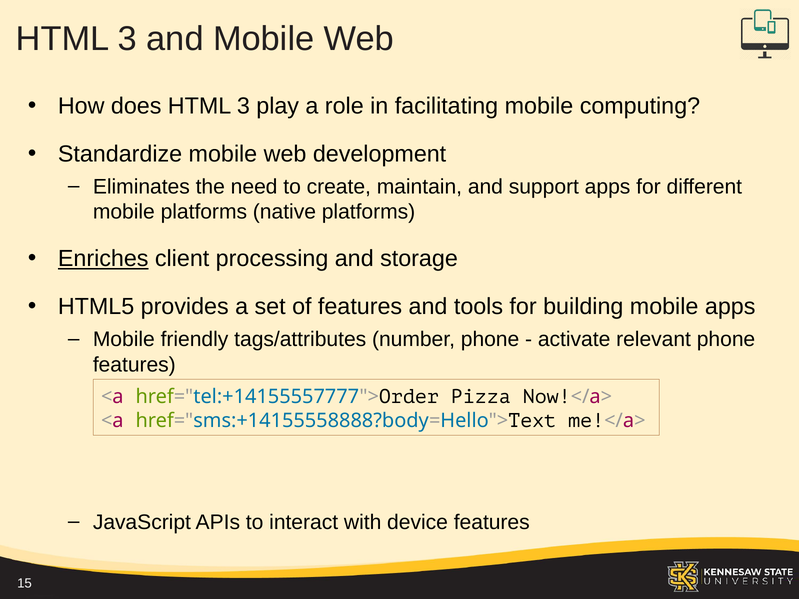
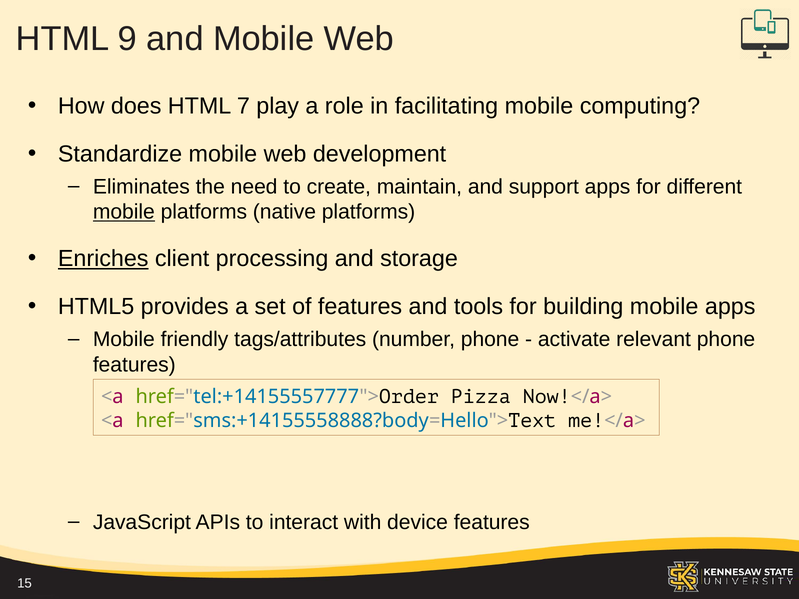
3: 3 -> 9 (127, 39)
does HTML 3: 3 -> 7 (243, 106)
mobile underline: none -> present (124, 212)
